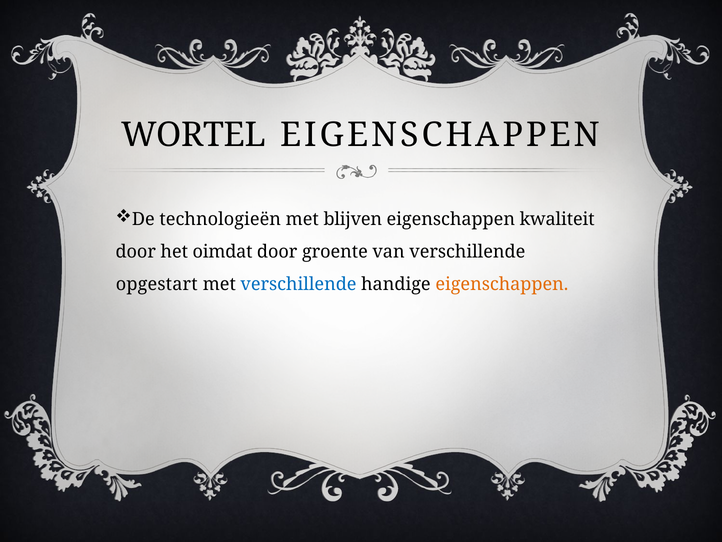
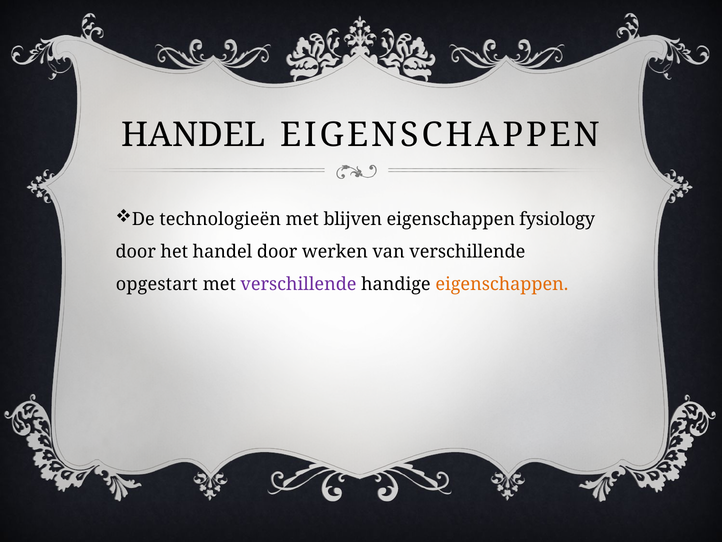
WORTEL: WORTEL -> HANDEL (193, 135)
kwaliteit: kwaliteit -> fysiology (557, 219)
het oimdat: oimdat -> handel (223, 252)
groente: groente -> werken (335, 252)
verschillende colour: blue -> purple (298, 284)
